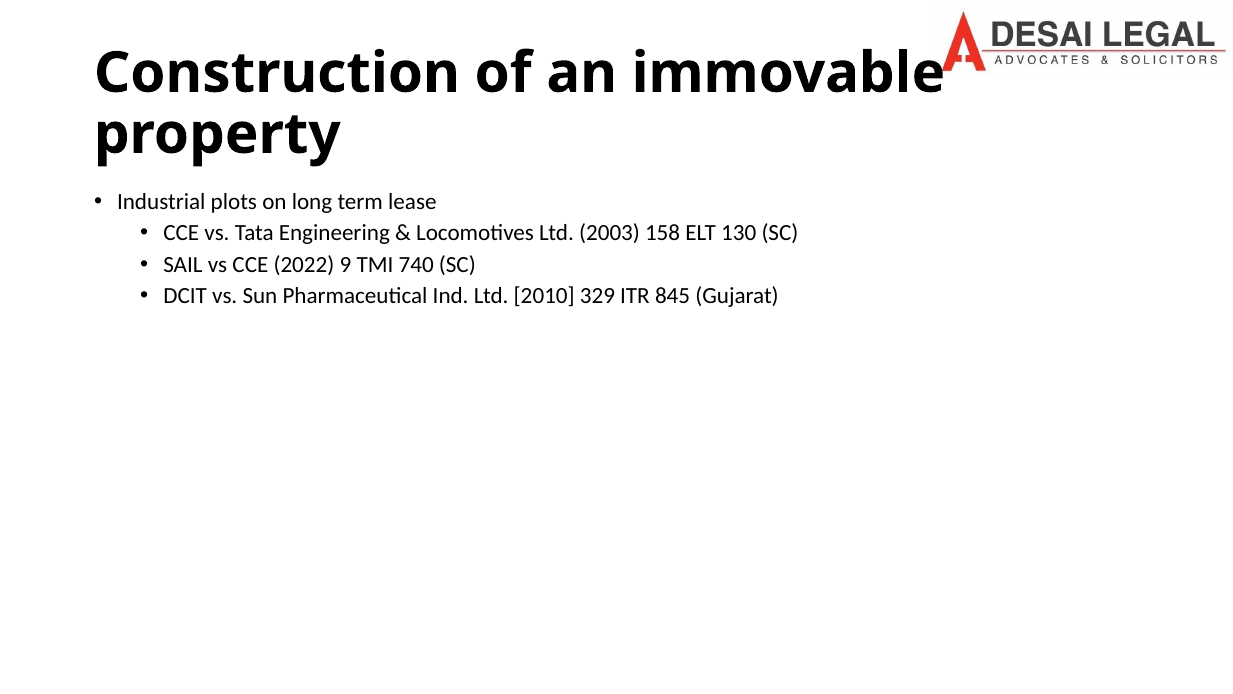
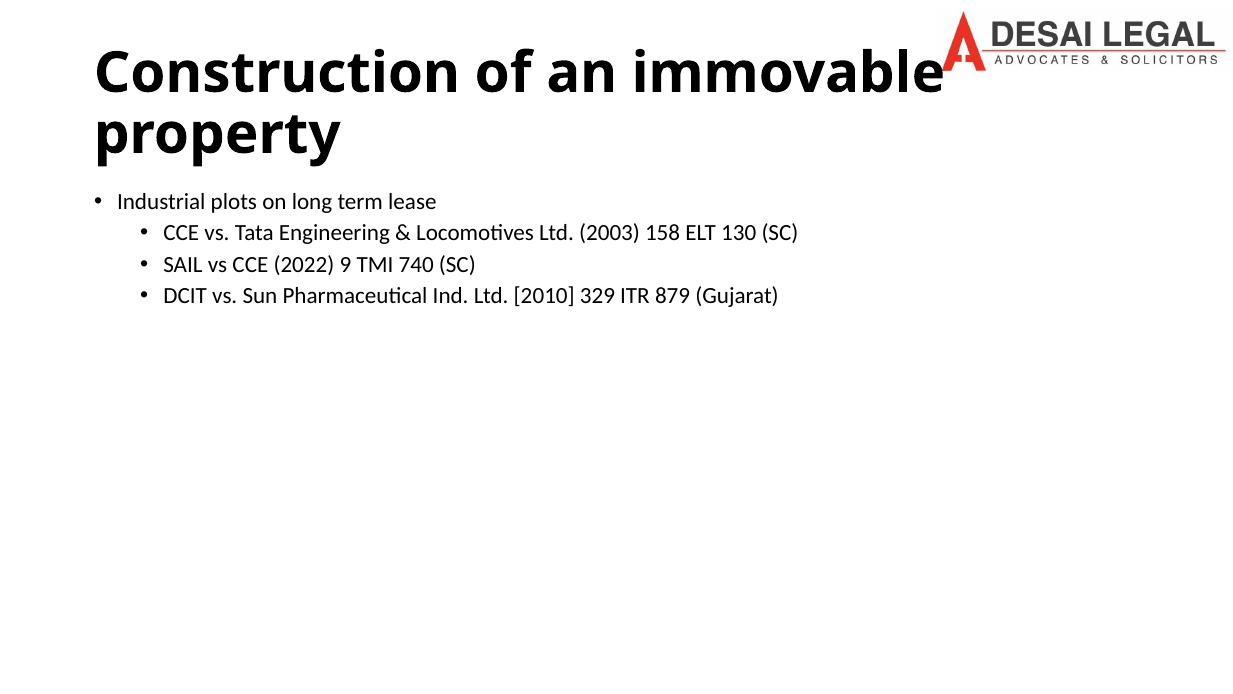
845: 845 -> 879 (673, 296)
